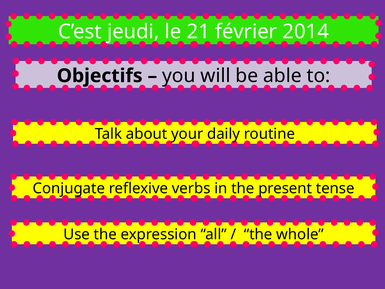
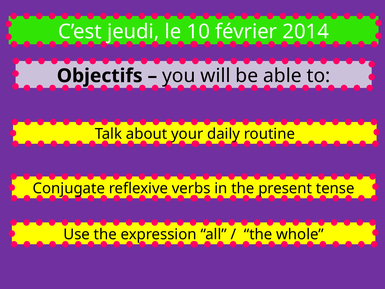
21: 21 -> 10 (198, 32)
